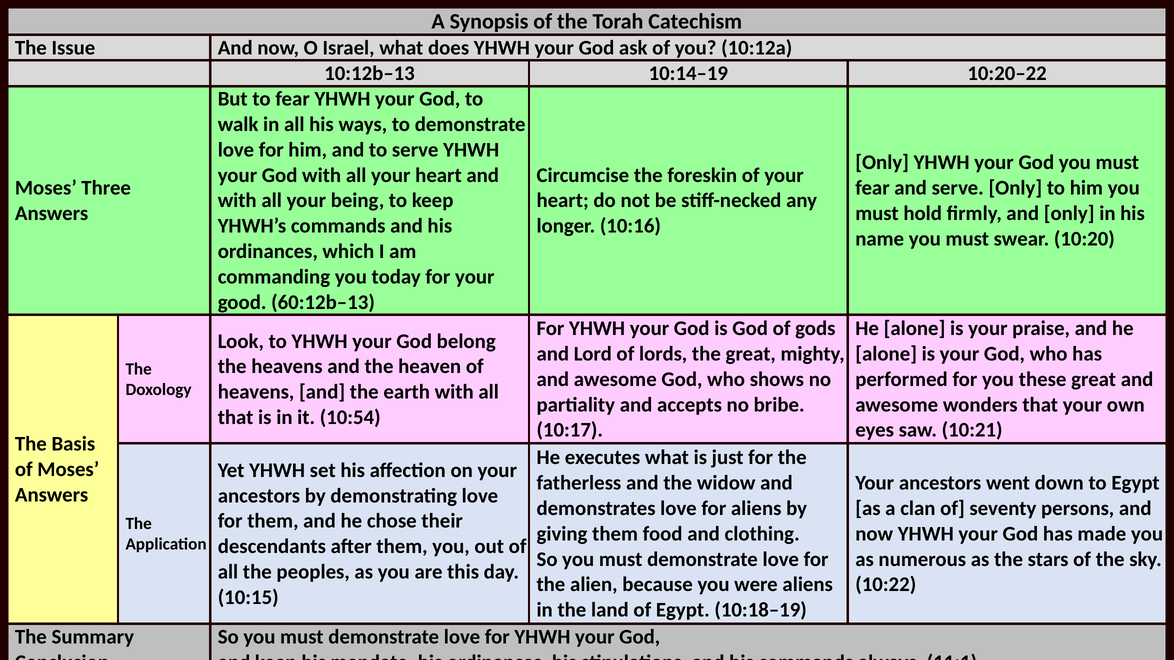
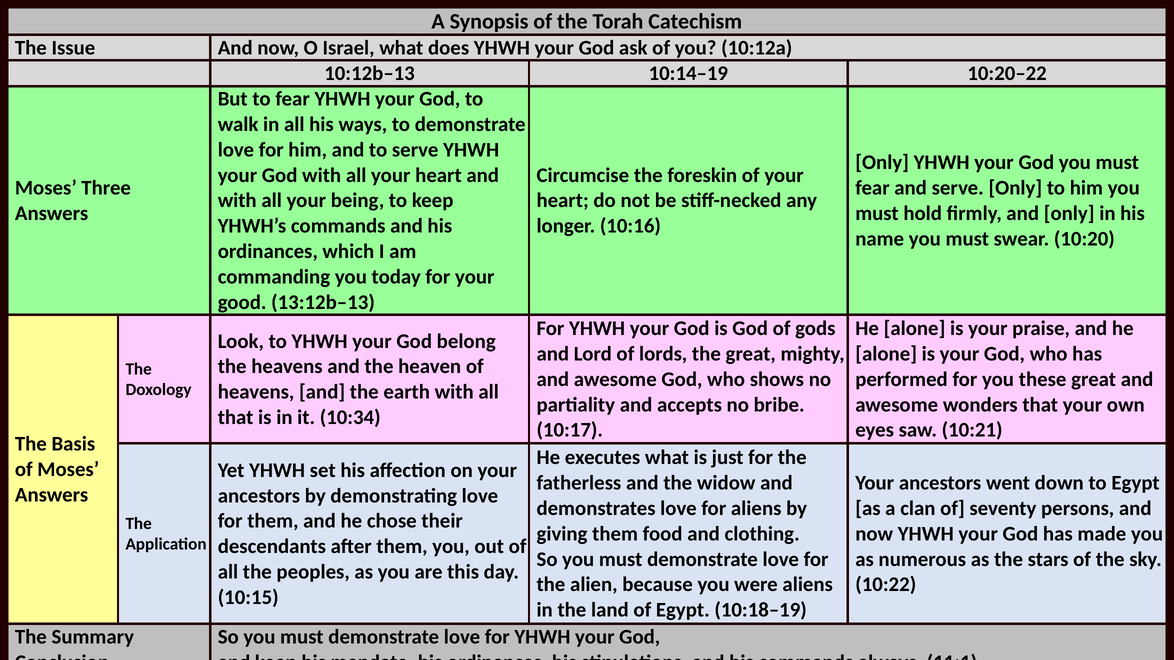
60:12b–13: 60:12b–13 -> 13:12b–13 (323, 302)
10:54: 10:54 -> 10:34 (350, 418)
